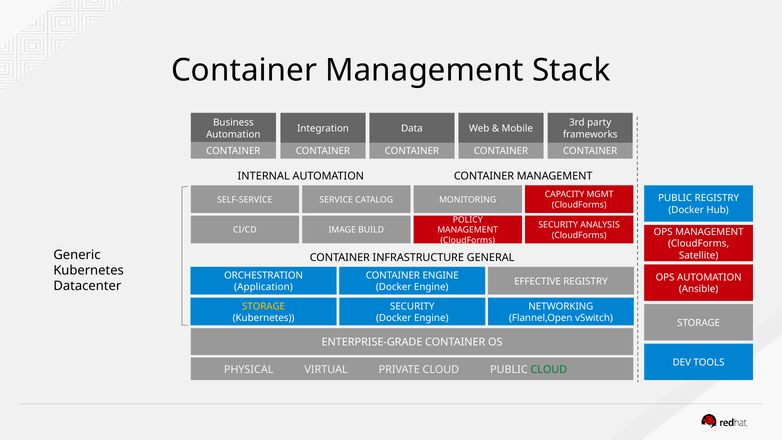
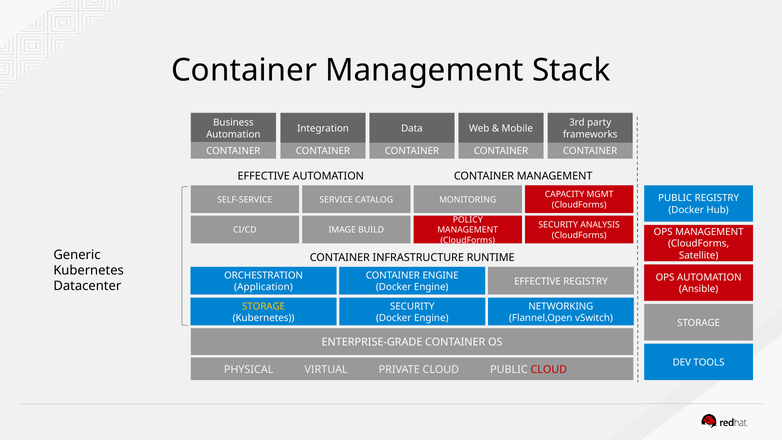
INTERNAL: INTERNAL -> EFFECTIVE (264, 176)
GENERAL: GENERAL -> RUNTIME (491, 257)
CLOUD colour: green -> red (549, 369)
